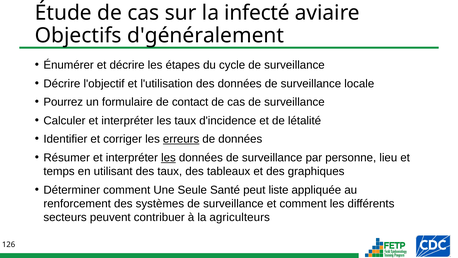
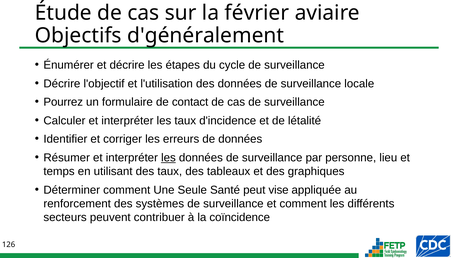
infecté: infecté -> février (257, 13)
erreurs underline: present -> none (181, 139)
liste: liste -> vise (279, 190)
agriculteurs: agriculteurs -> coïncidence (240, 217)
